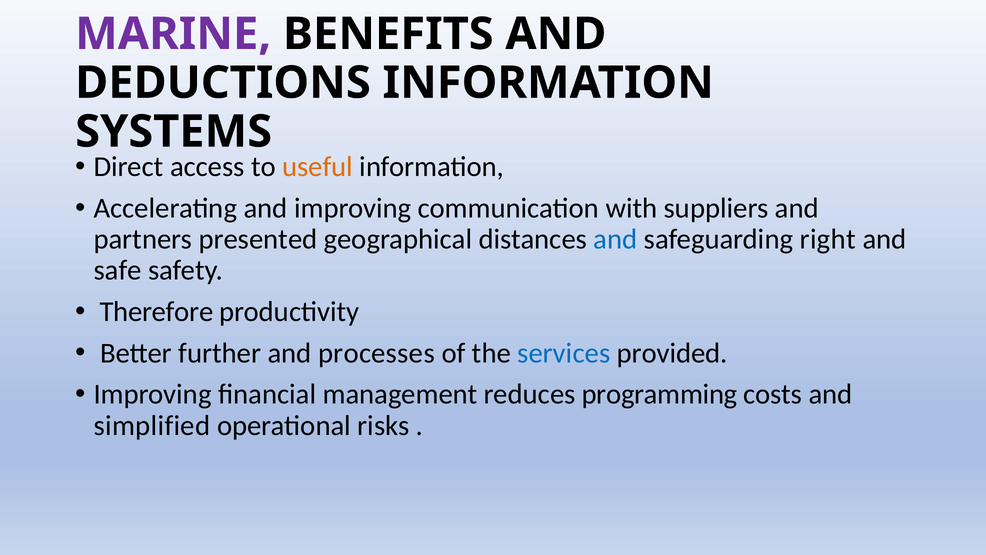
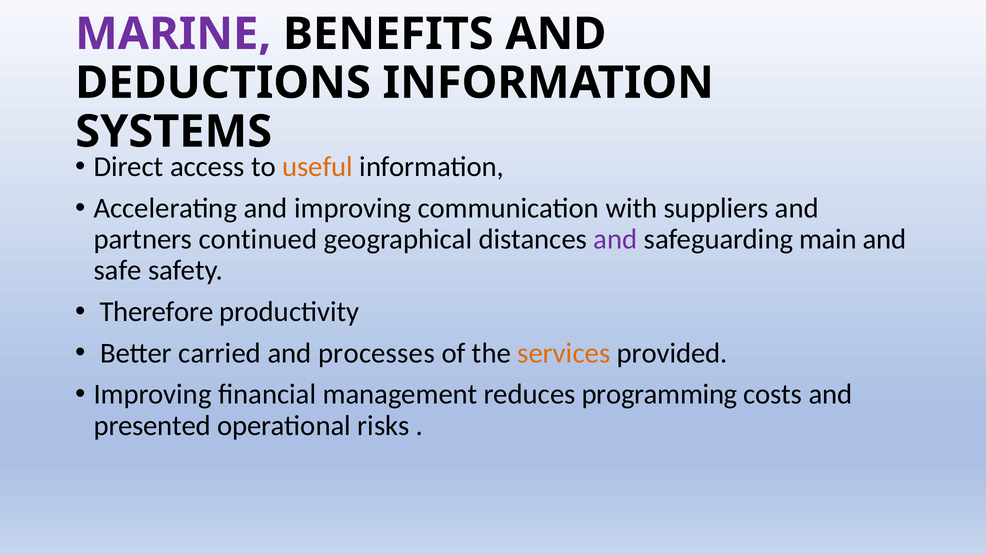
presented: presented -> continued (258, 239)
and colour: blue -> purple (615, 239)
right: right -> main (828, 239)
further: further -> carried (220, 353)
services colour: blue -> orange (564, 353)
simplified: simplified -> presented (152, 425)
